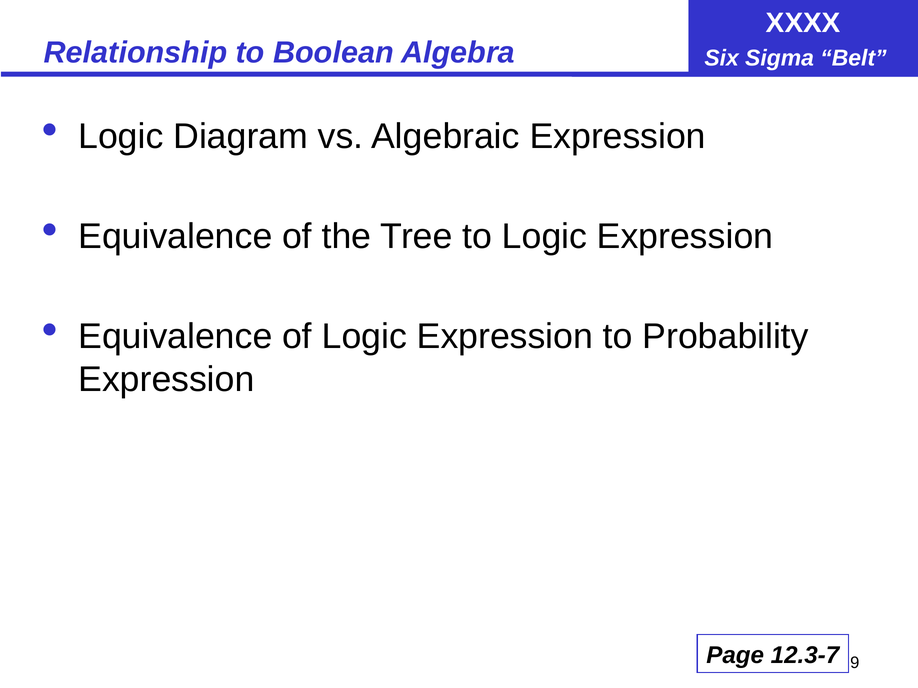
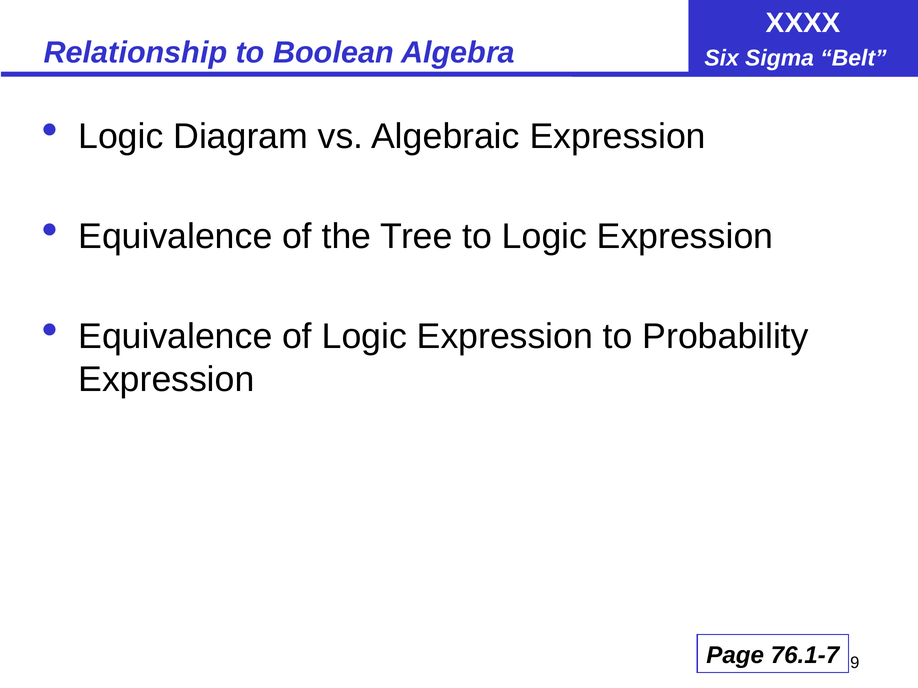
12.3-7: 12.3-7 -> 76.1-7 (805, 656)
